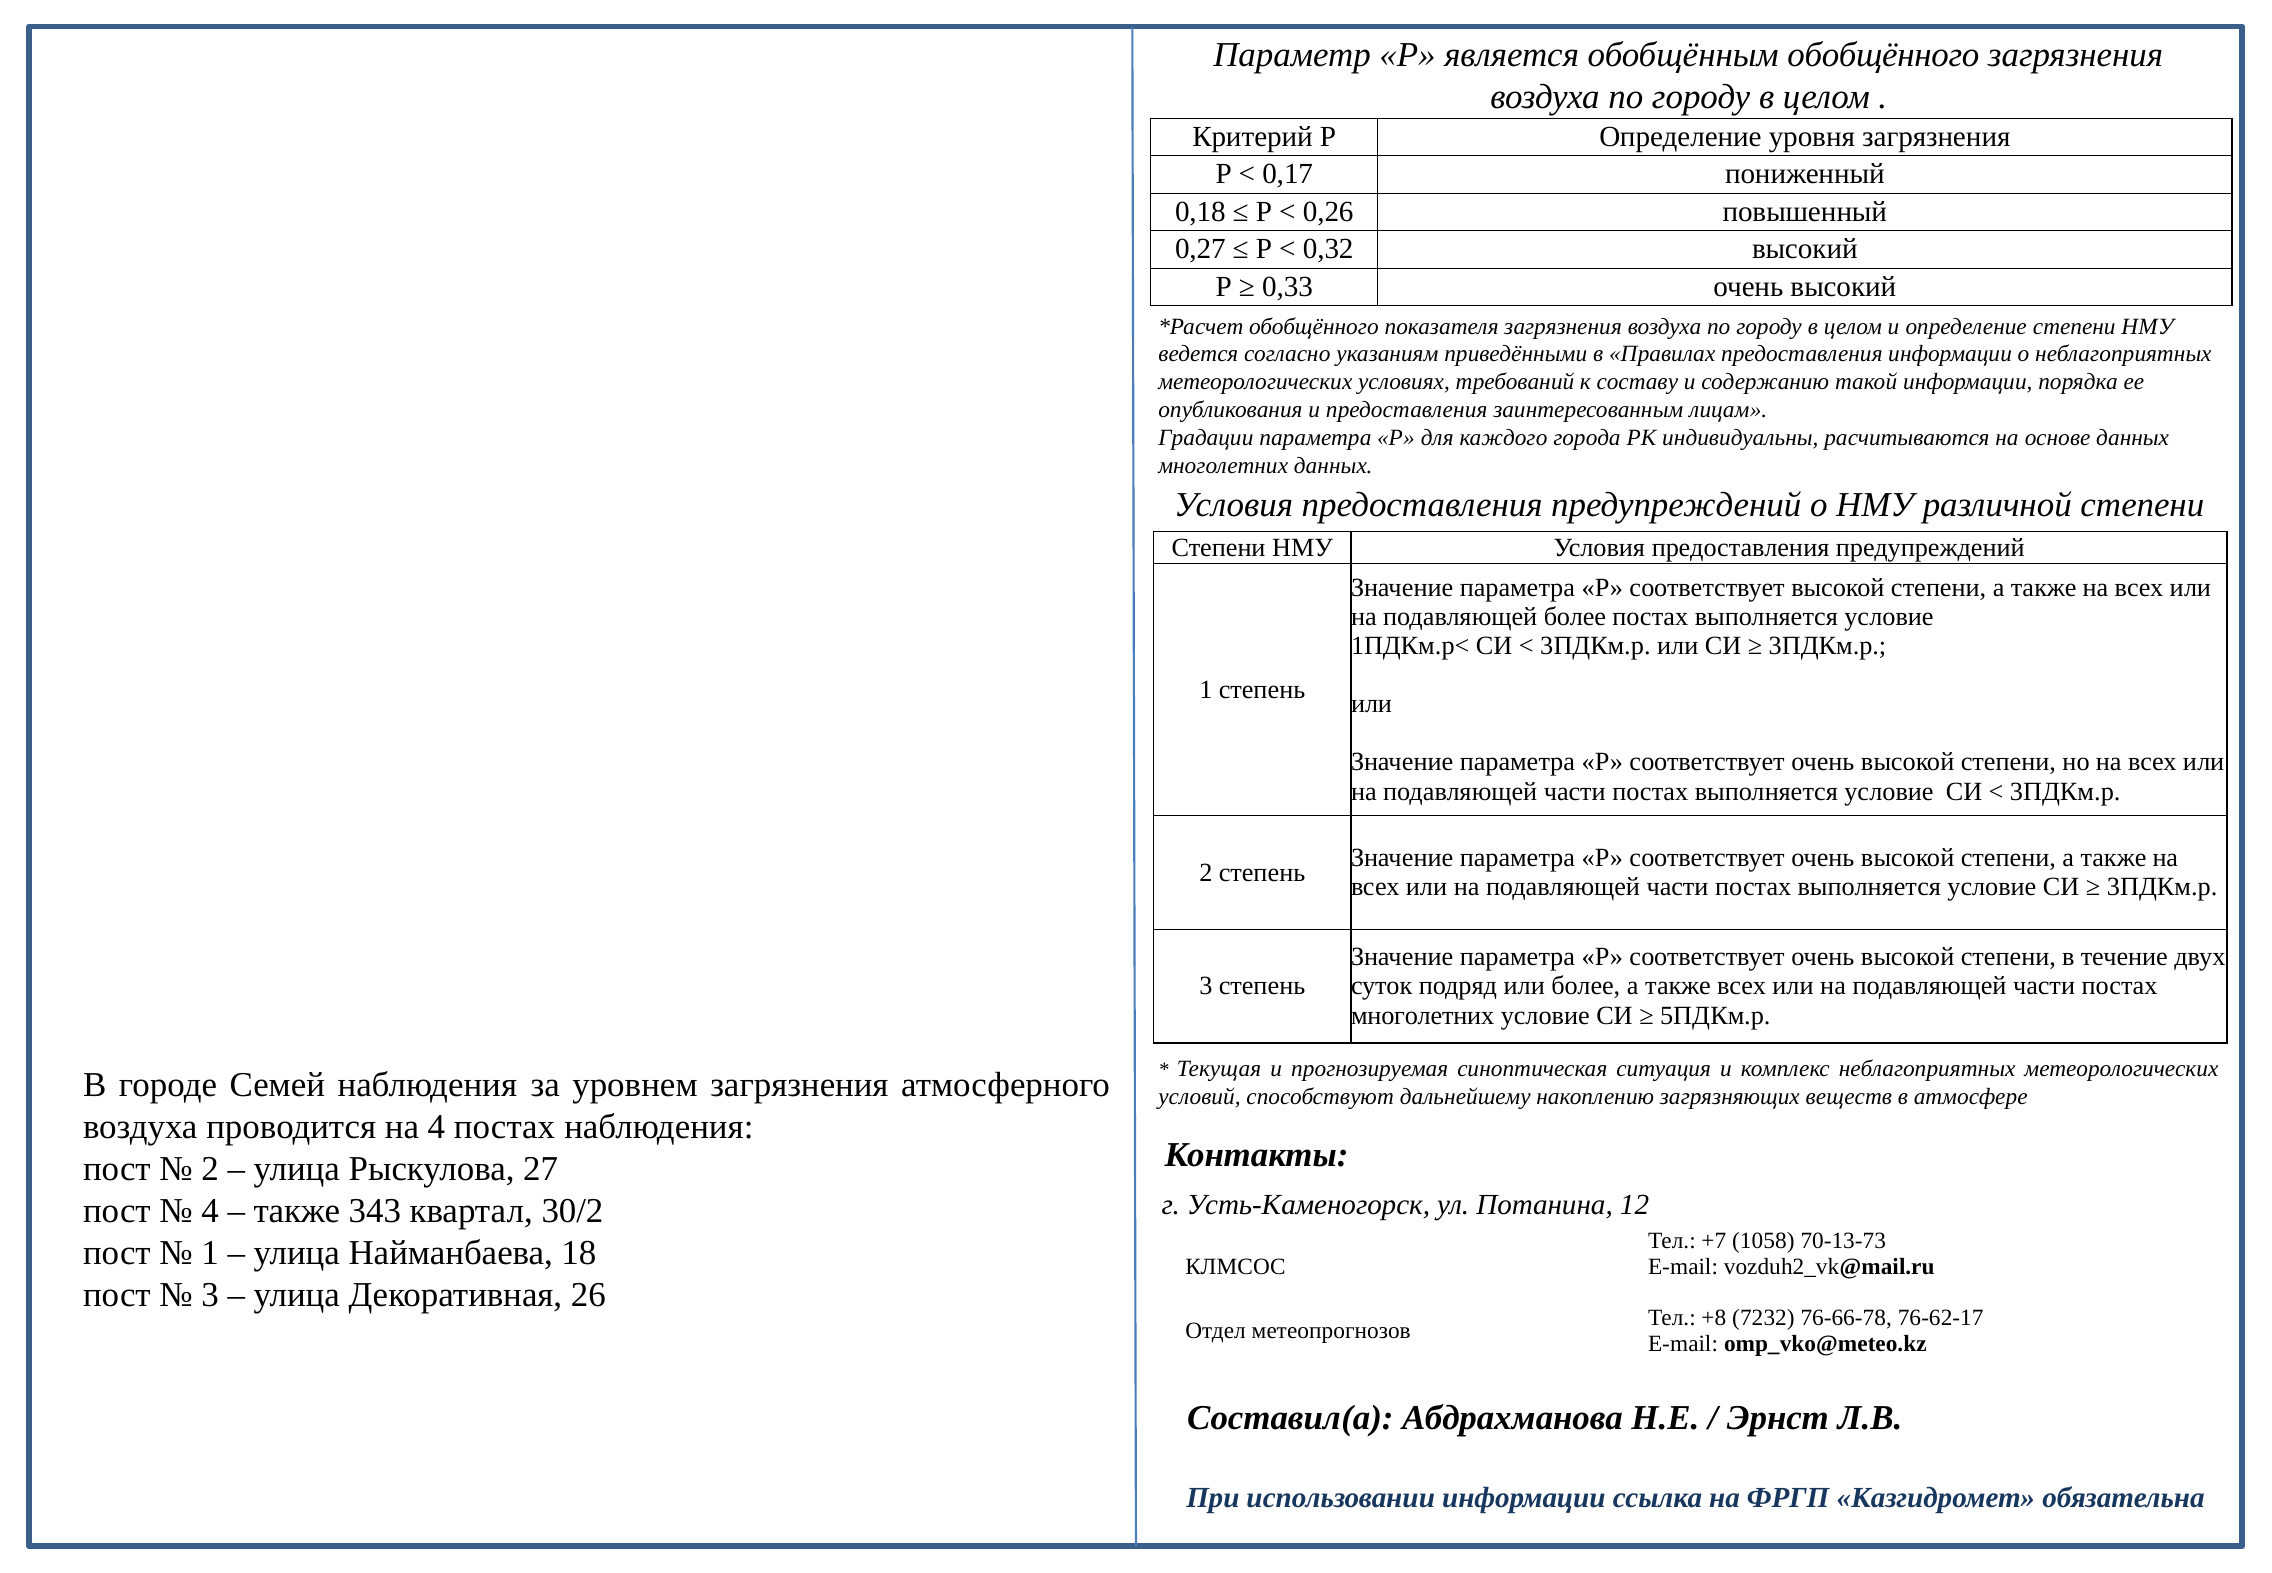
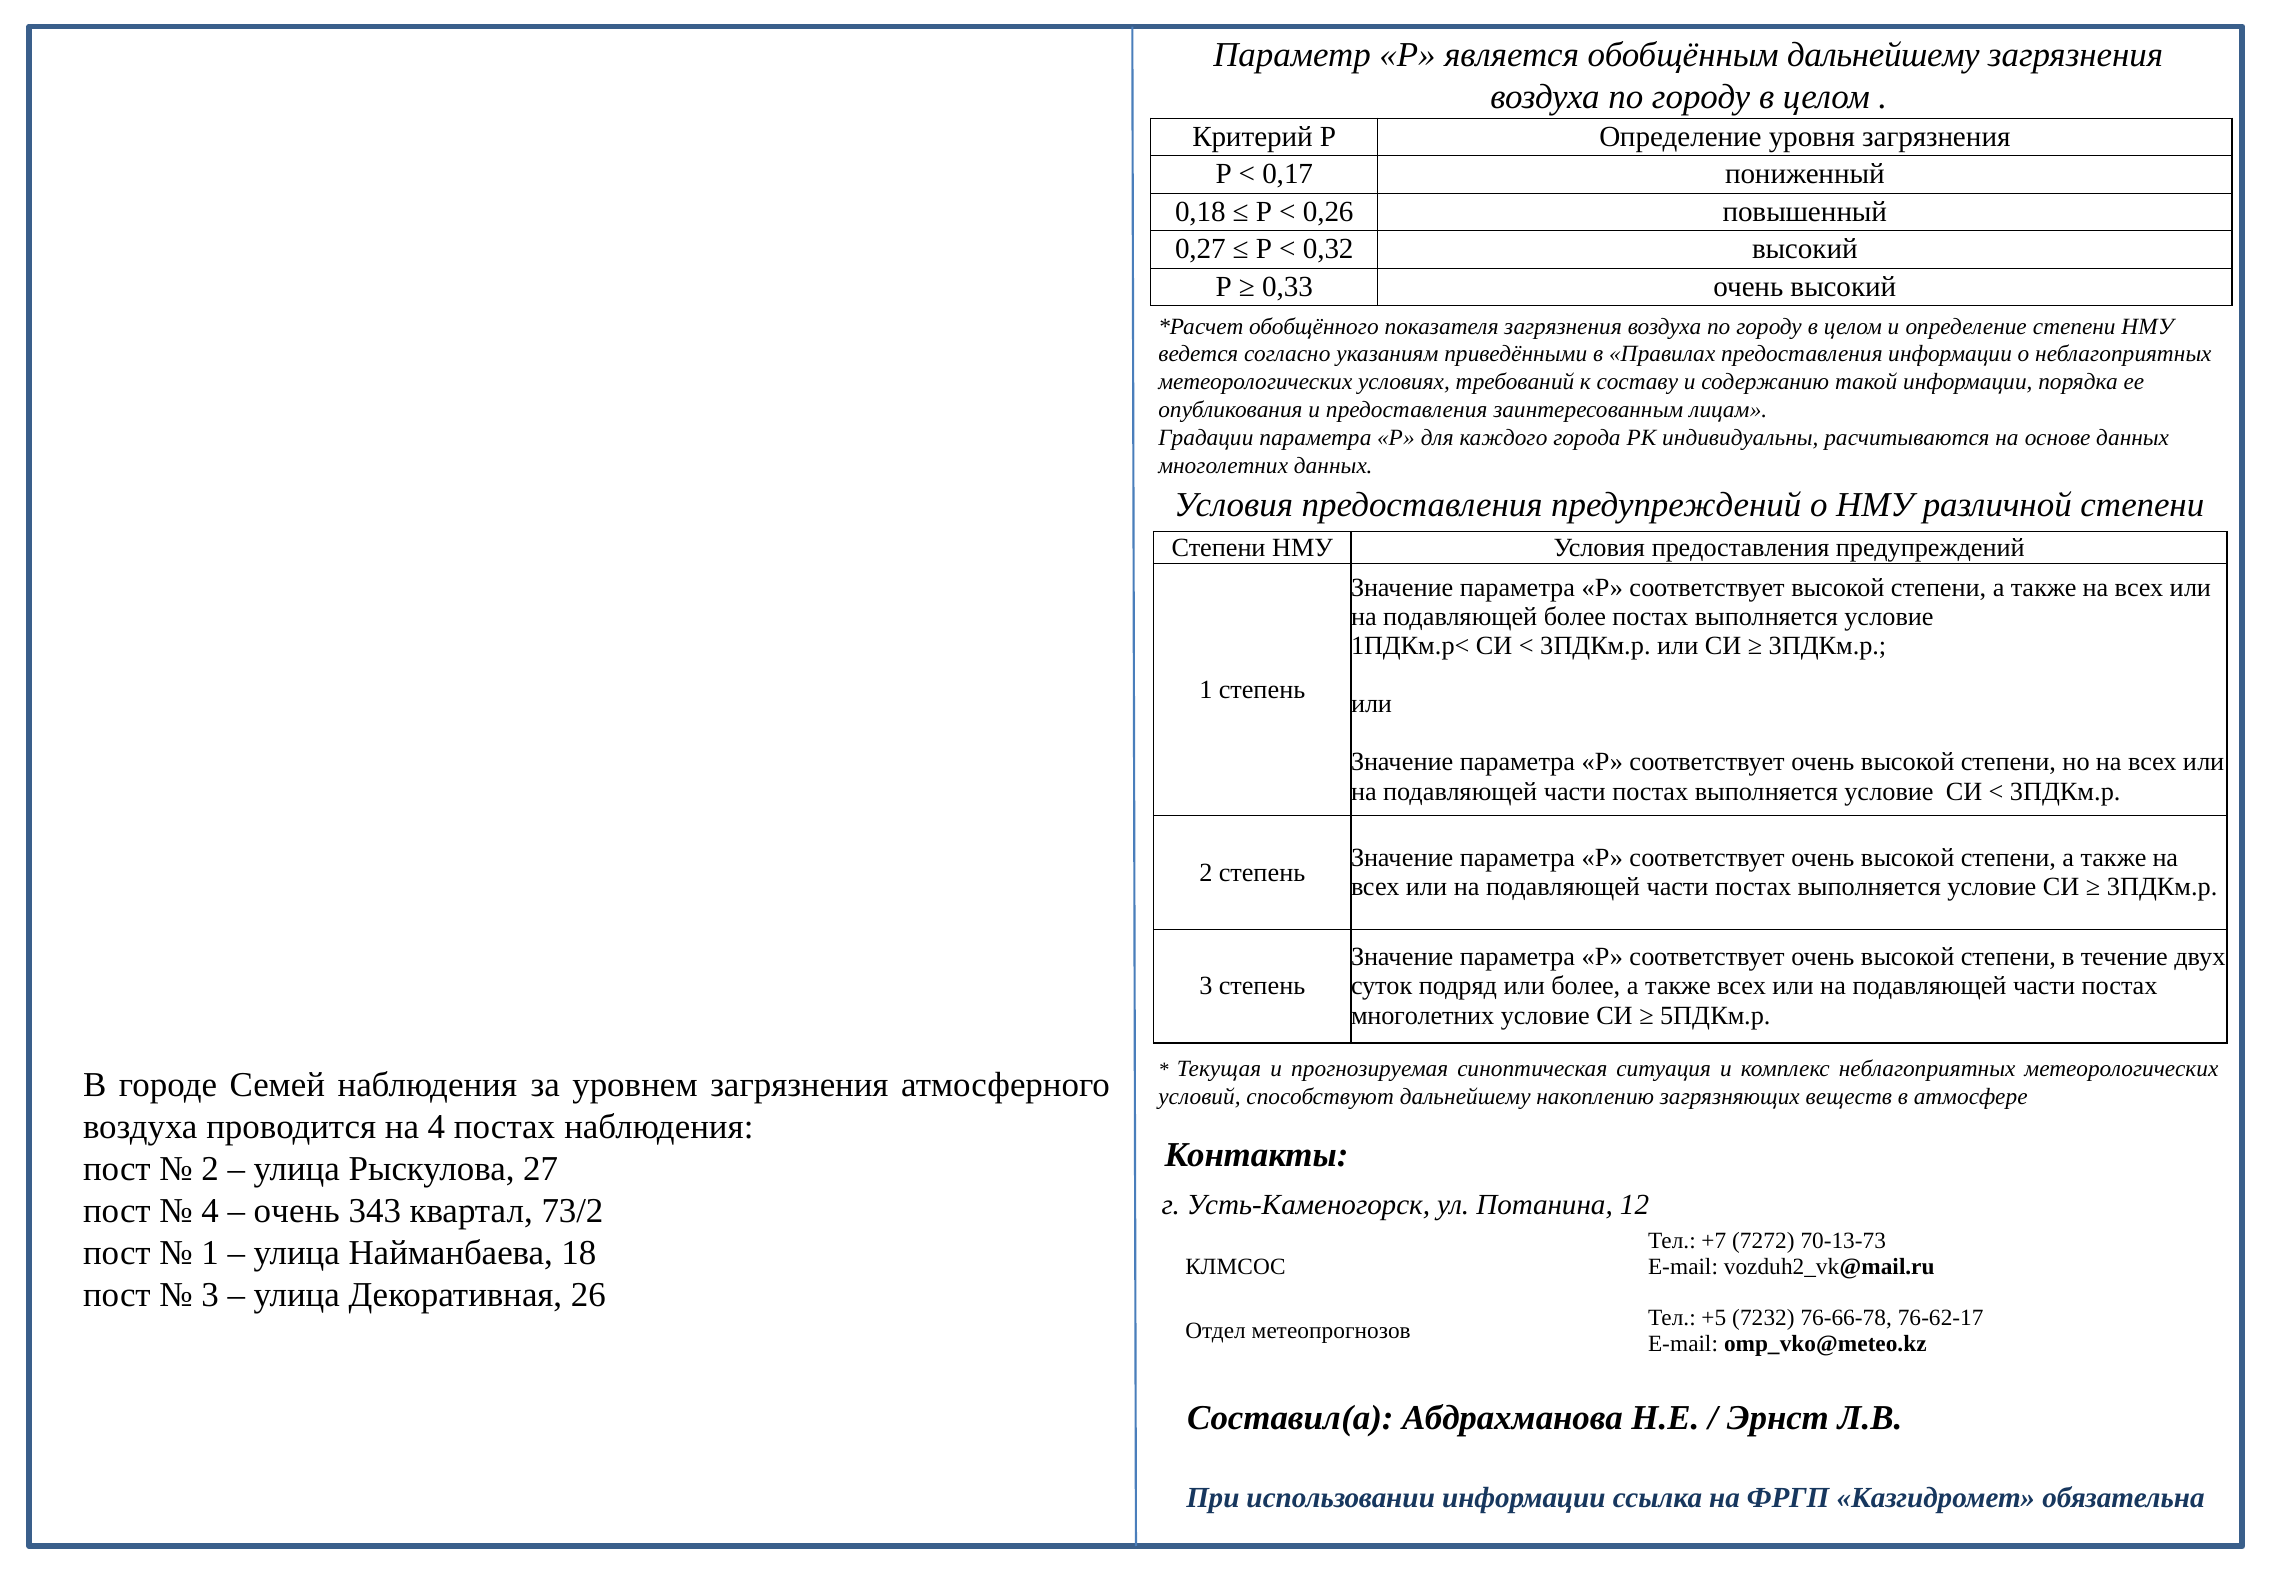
обобщённым обобщённого: обобщённого -> дальнейшему (1883, 55)
также: также -> очень (297, 1211)
30/2: 30/2 -> 73/2 (572, 1211)
1058: 1058 -> 7272 (1763, 1241)
+8: +8 -> +5 (1714, 1318)
